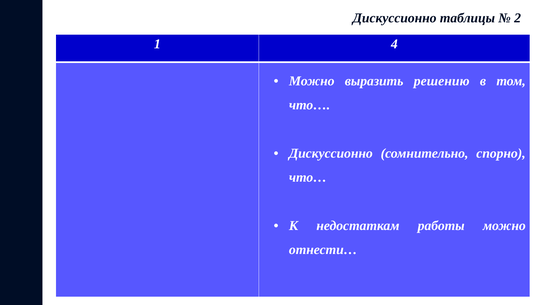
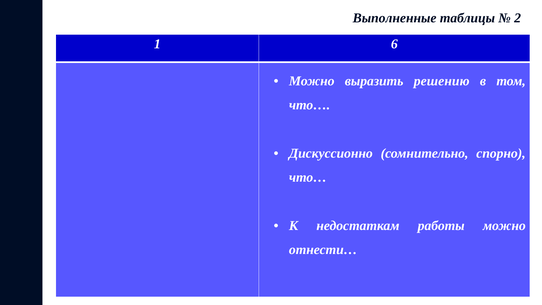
Дискуссионно: Дискуссионно -> Выполненные (395, 18)
4: 4 -> 6 (394, 44)
